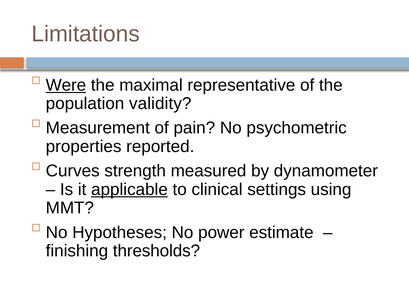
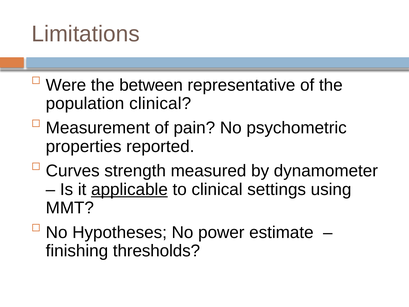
Were underline: present -> none (66, 85)
maximal: maximal -> between (151, 85)
population validity: validity -> clinical (160, 103)
